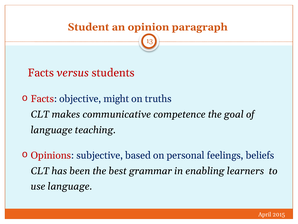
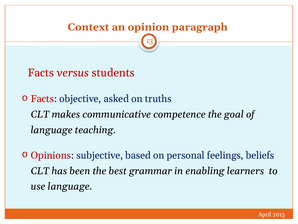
Student: Student -> Context (88, 27)
might: might -> asked (116, 99)
